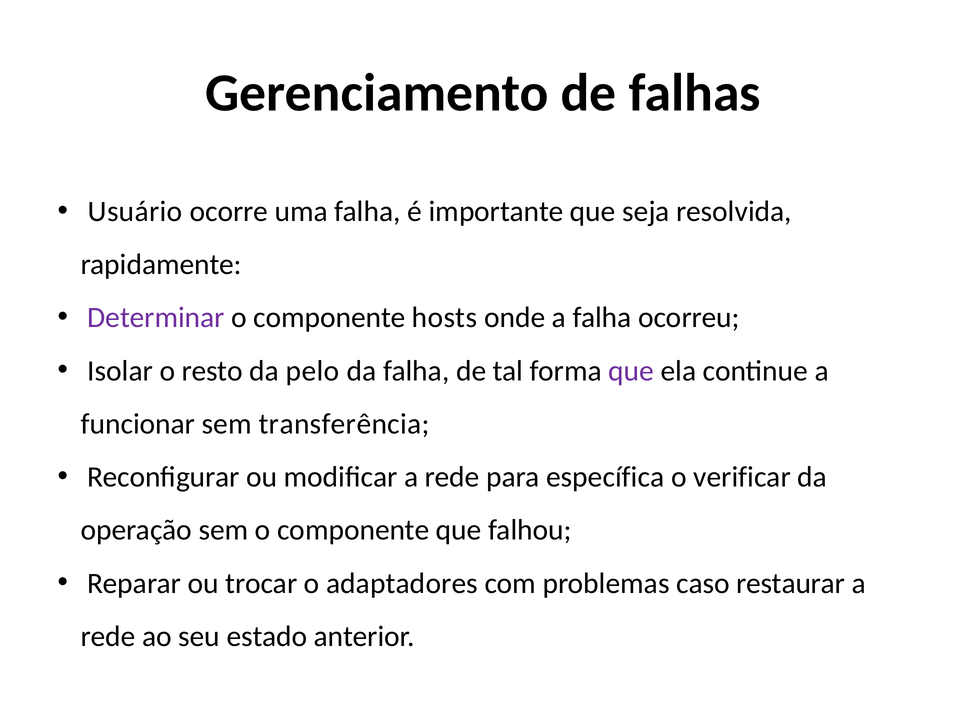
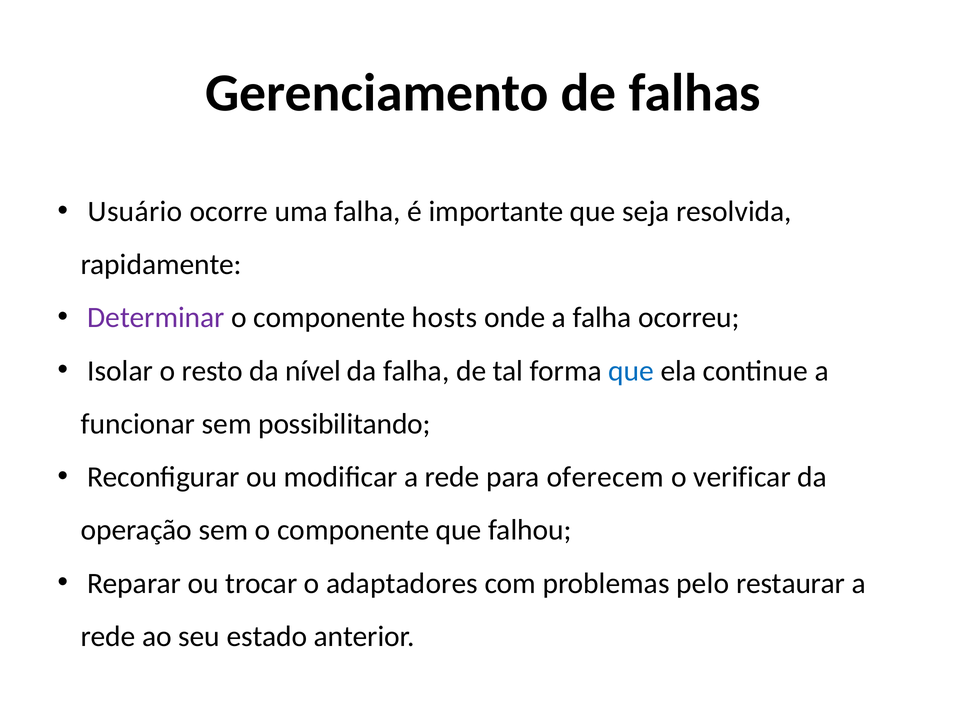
pelo: pelo -> nível (313, 371)
que colour: purple -> blue (631, 371)
transferência: transferência -> possibilitando (344, 424)
específica: específica -> oferecem (605, 477)
caso: caso -> pelo (703, 584)
